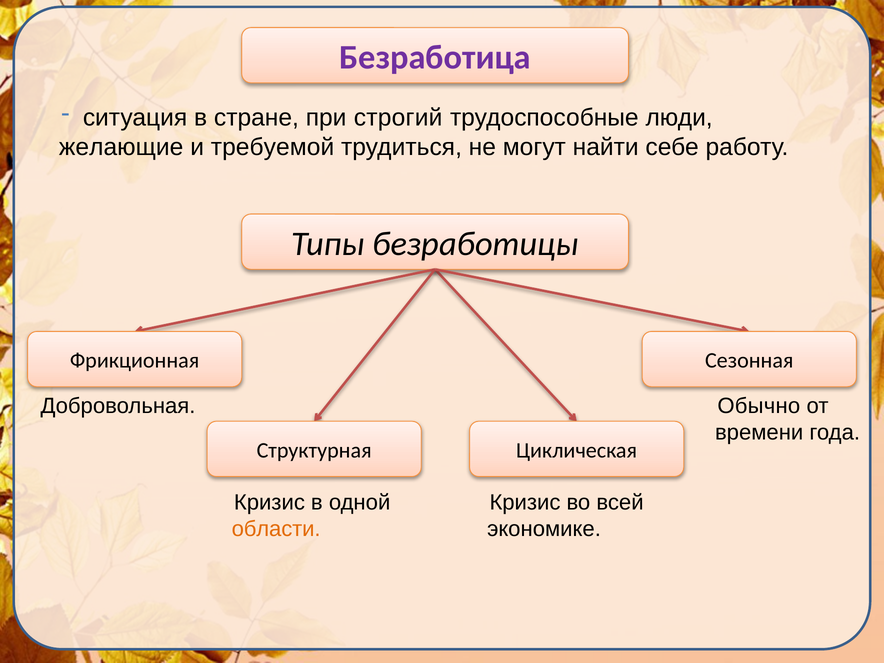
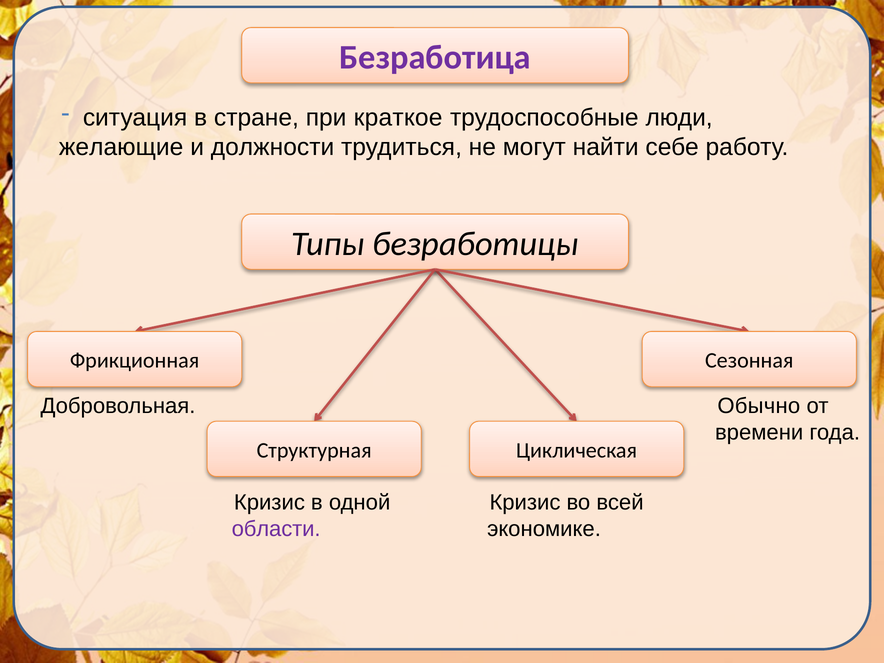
строгий: строгий -> краткое (398, 118)
требуемой: требуемой -> должности (273, 147)
области colour: orange -> purple (276, 529)
